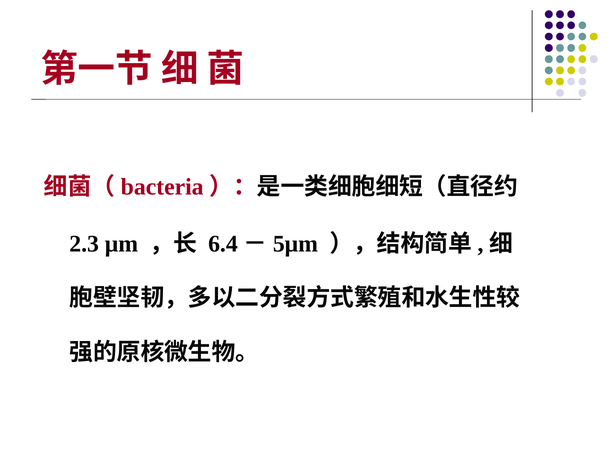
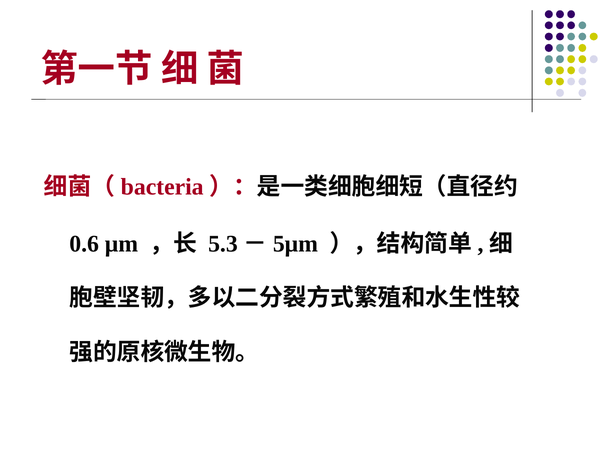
2.3: 2.3 -> 0.6 (84, 243)
6.4: 6.4 -> 5.3 (223, 243)
